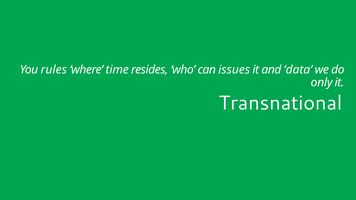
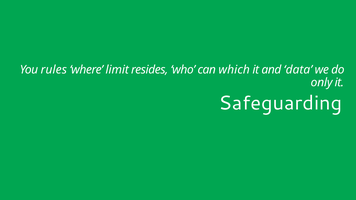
time: time -> limit (117, 70)
issues: issues -> which (234, 70)
Transnational: Transnational -> Safeguarding (280, 103)
